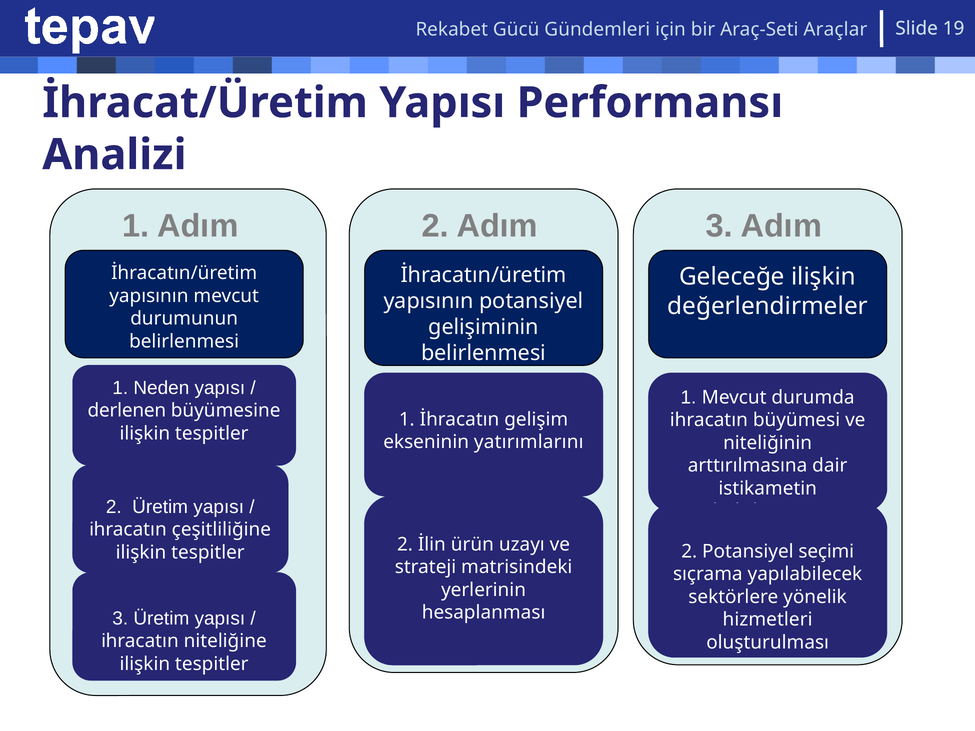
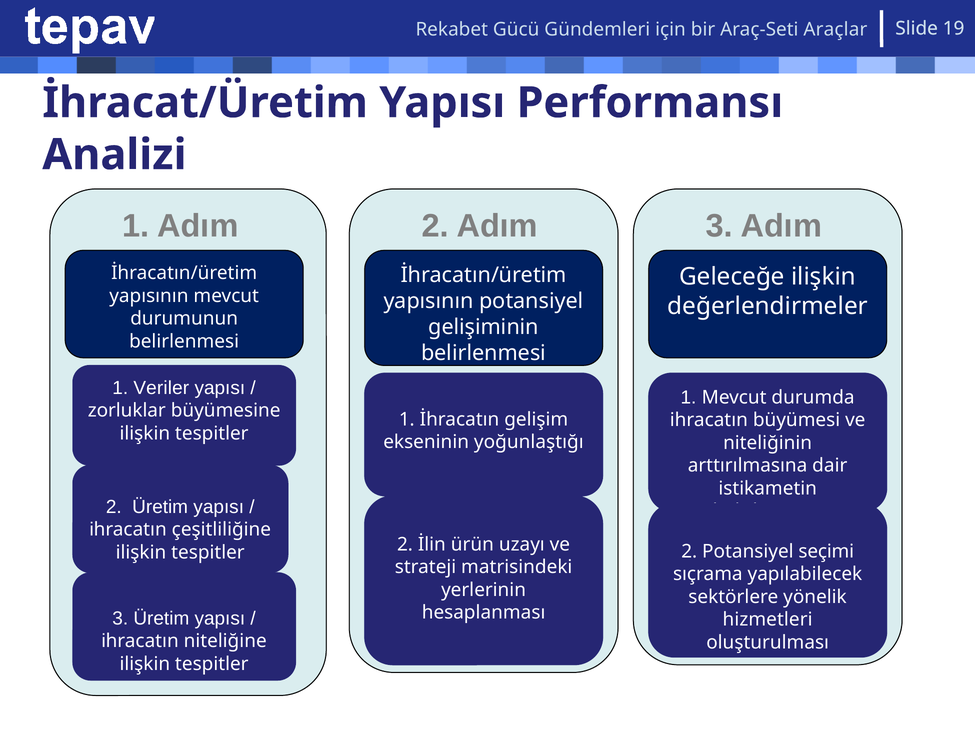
Neden: Neden -> Veriler (161, 388)
derlenen: derlenen -> zorluklar (127, 411)
yatırımlarını: yatırımlarını -> yoğunlaştığı (529, 442)
